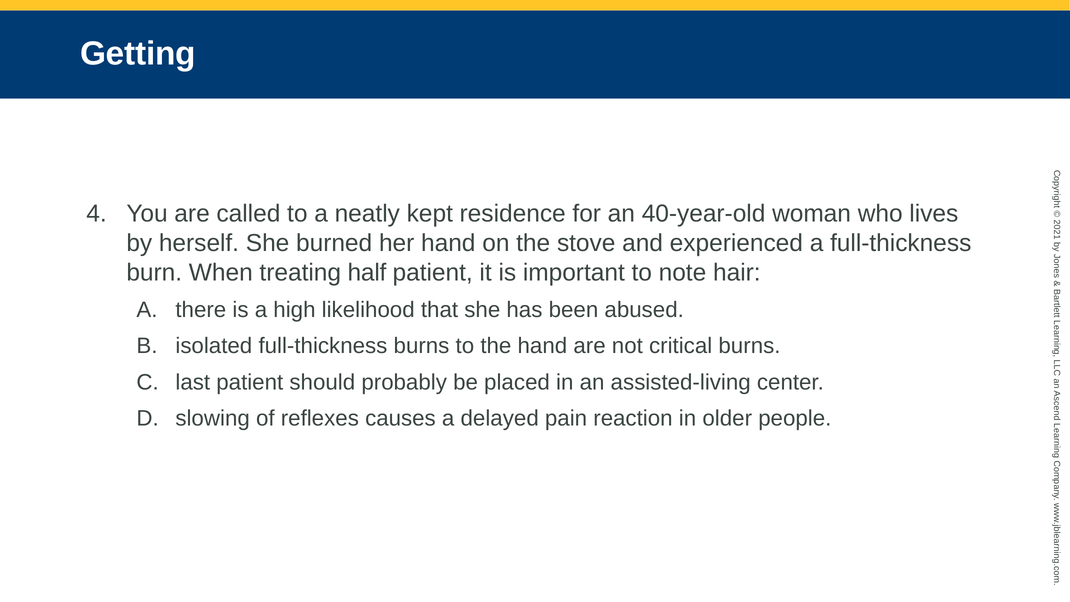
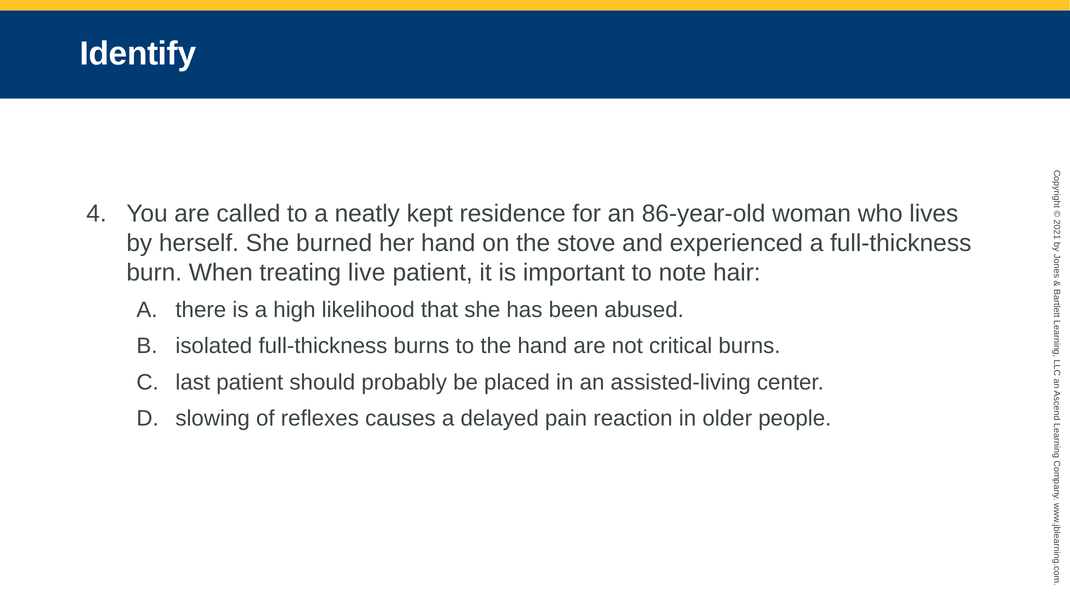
Getting: Getting -> Identify (138, 54)
40-year-old: 40-year-old -> 86-year-old (704, 214)
half: half -> live (367, 273)
